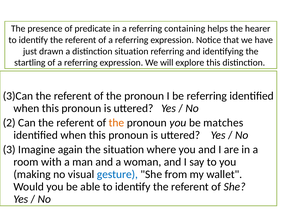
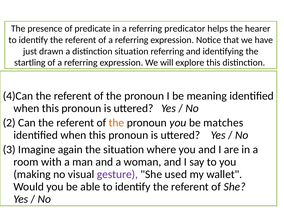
containing: containing -> predicator (185, 29)
3)Can: 3)Can -> 4)Can (18, 96)
be referring: referring -> meaning (207, 96)
gesture colour: blue -> purple (117, 174)
from: from -> used (176, 174)
